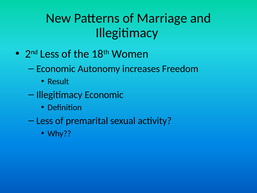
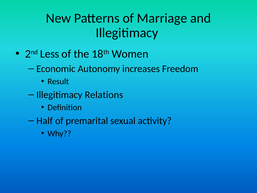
Illegitimacy Economic: Economic -> Relations (104, 95)
Less: Less -> Half (45, 121)
